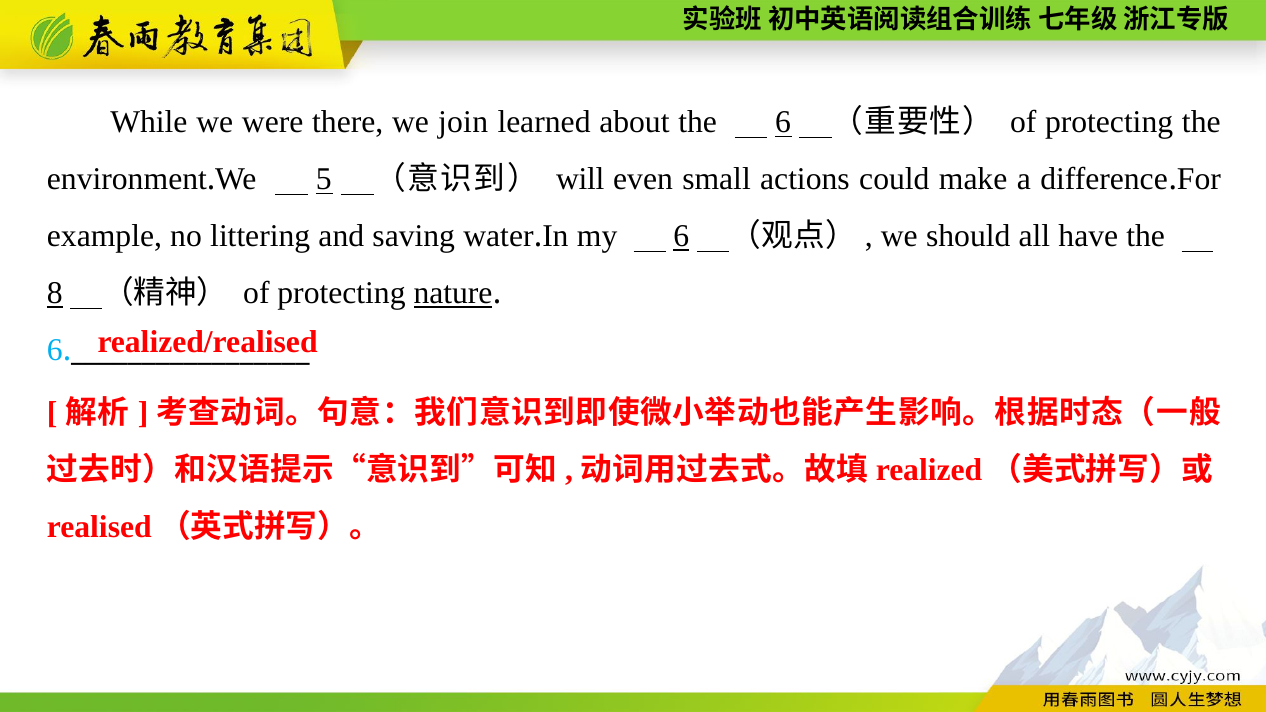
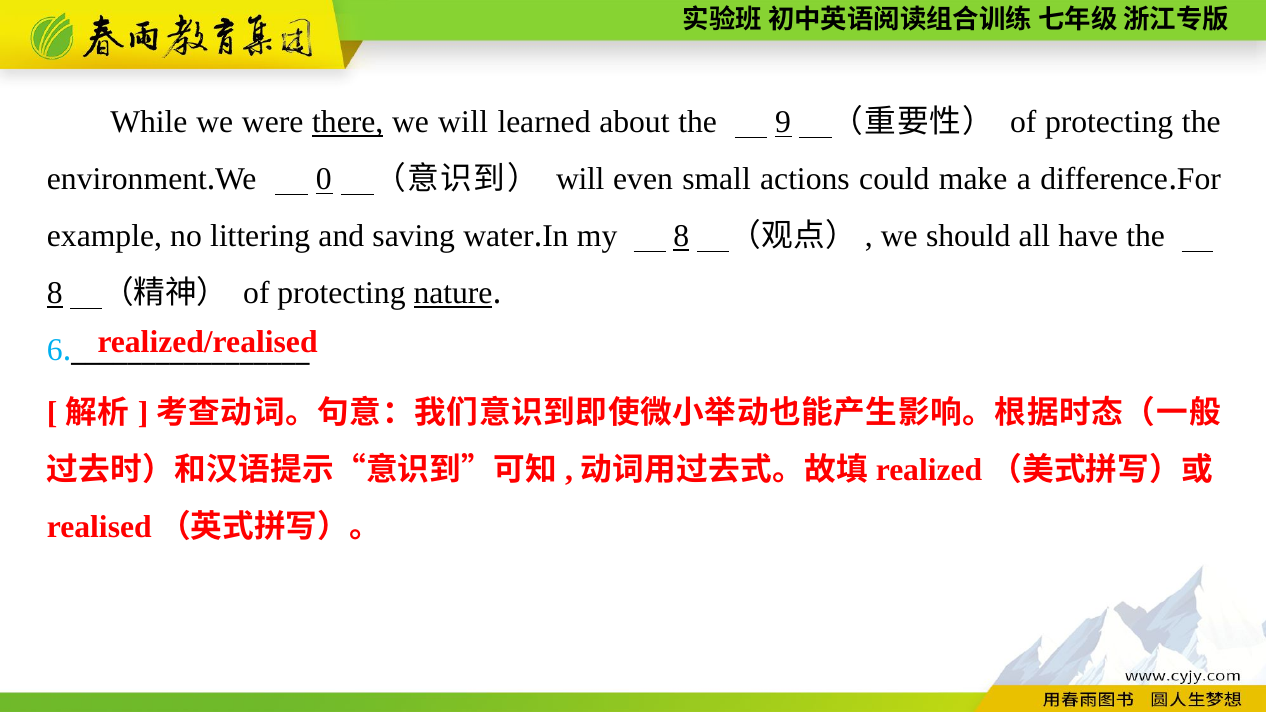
there underline: none -> present (348, 122)
we join: join -> will (463, 122)
the 6: 6 -> 9 (783, 122)
5: 5 -> 0 (324, 179)
my 6: 6 -> 8 (681, 236)
